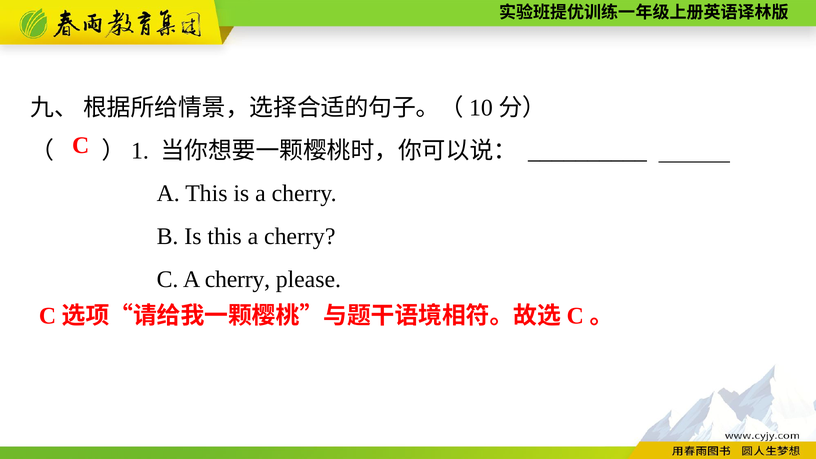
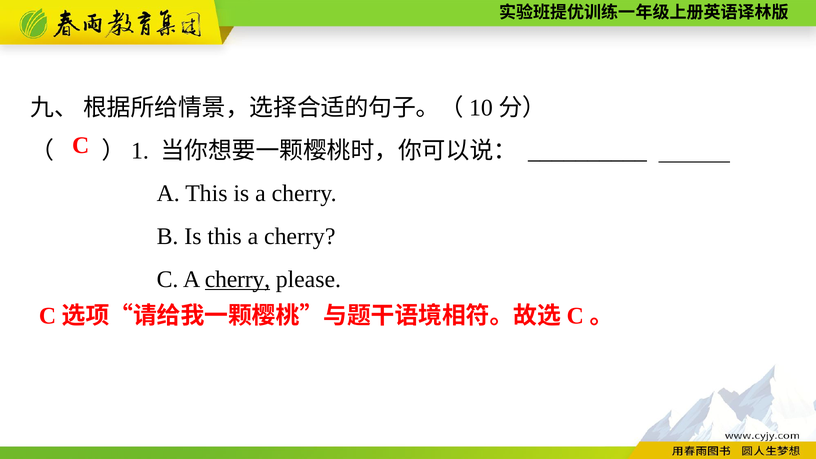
cherry underline: none -> present (237, 279)
